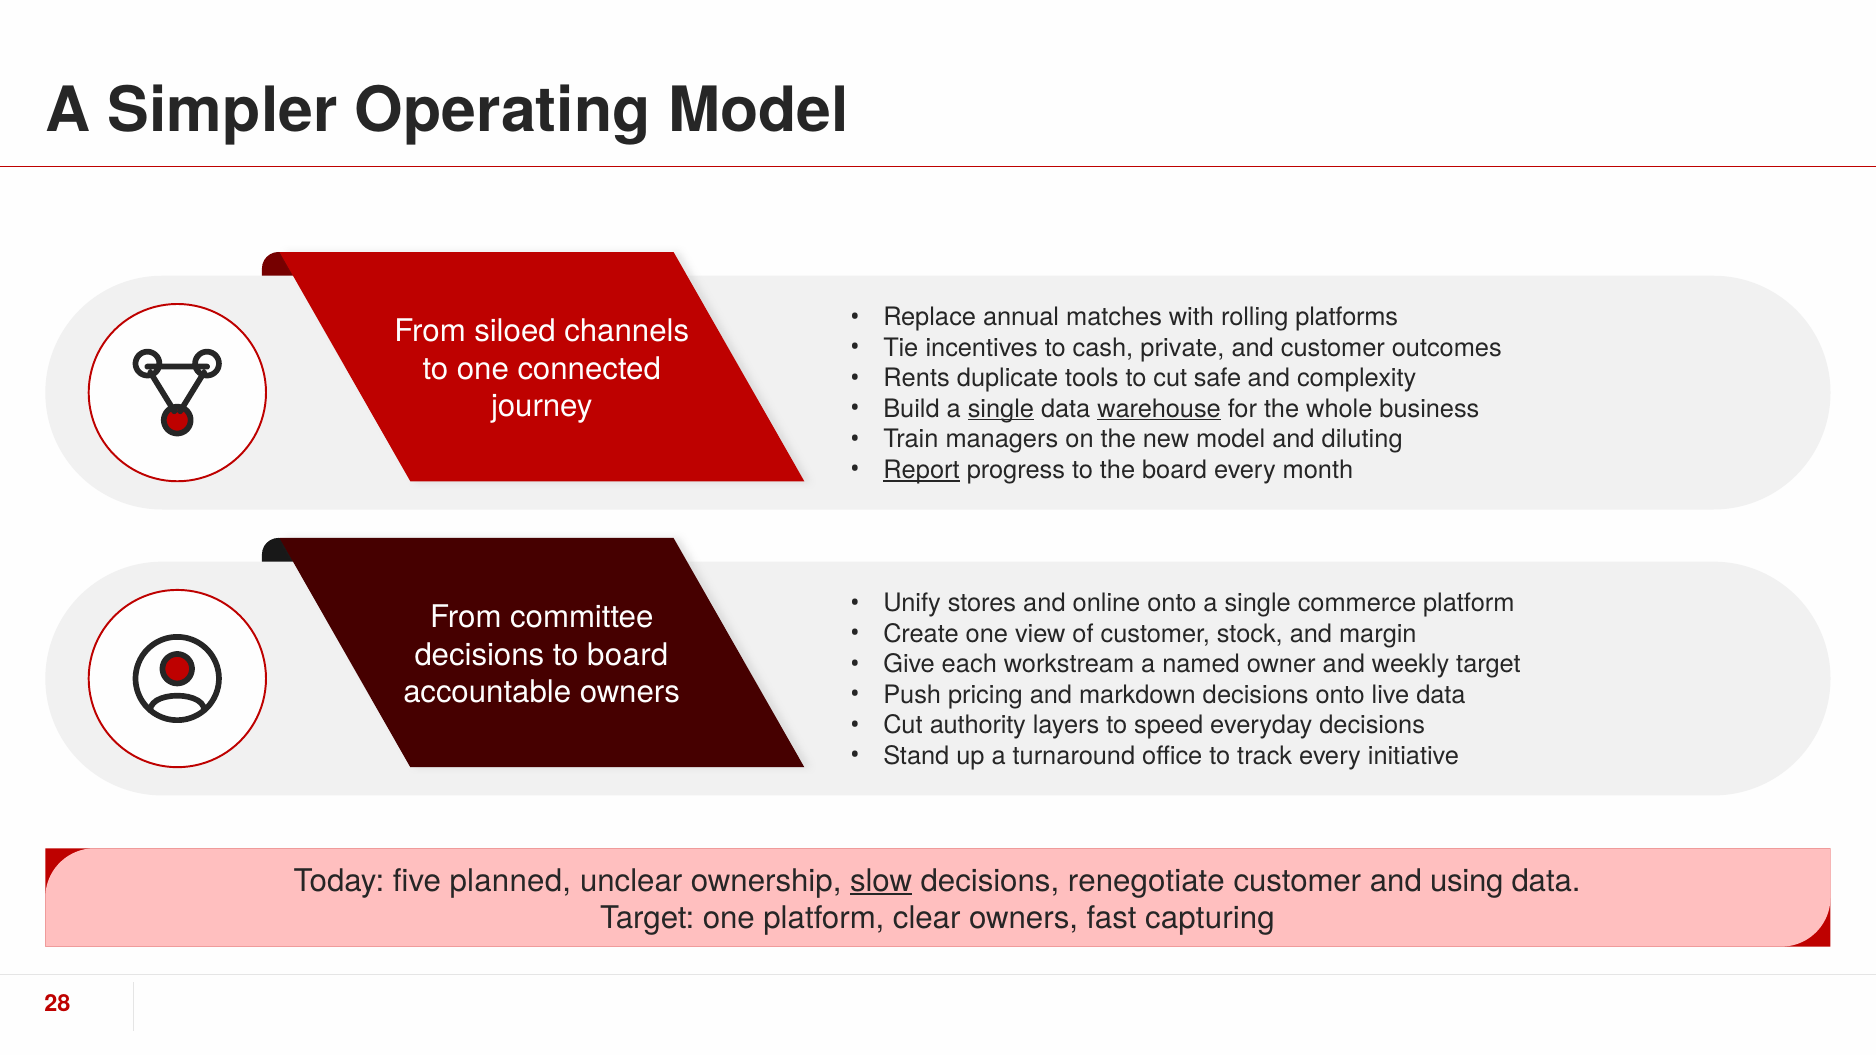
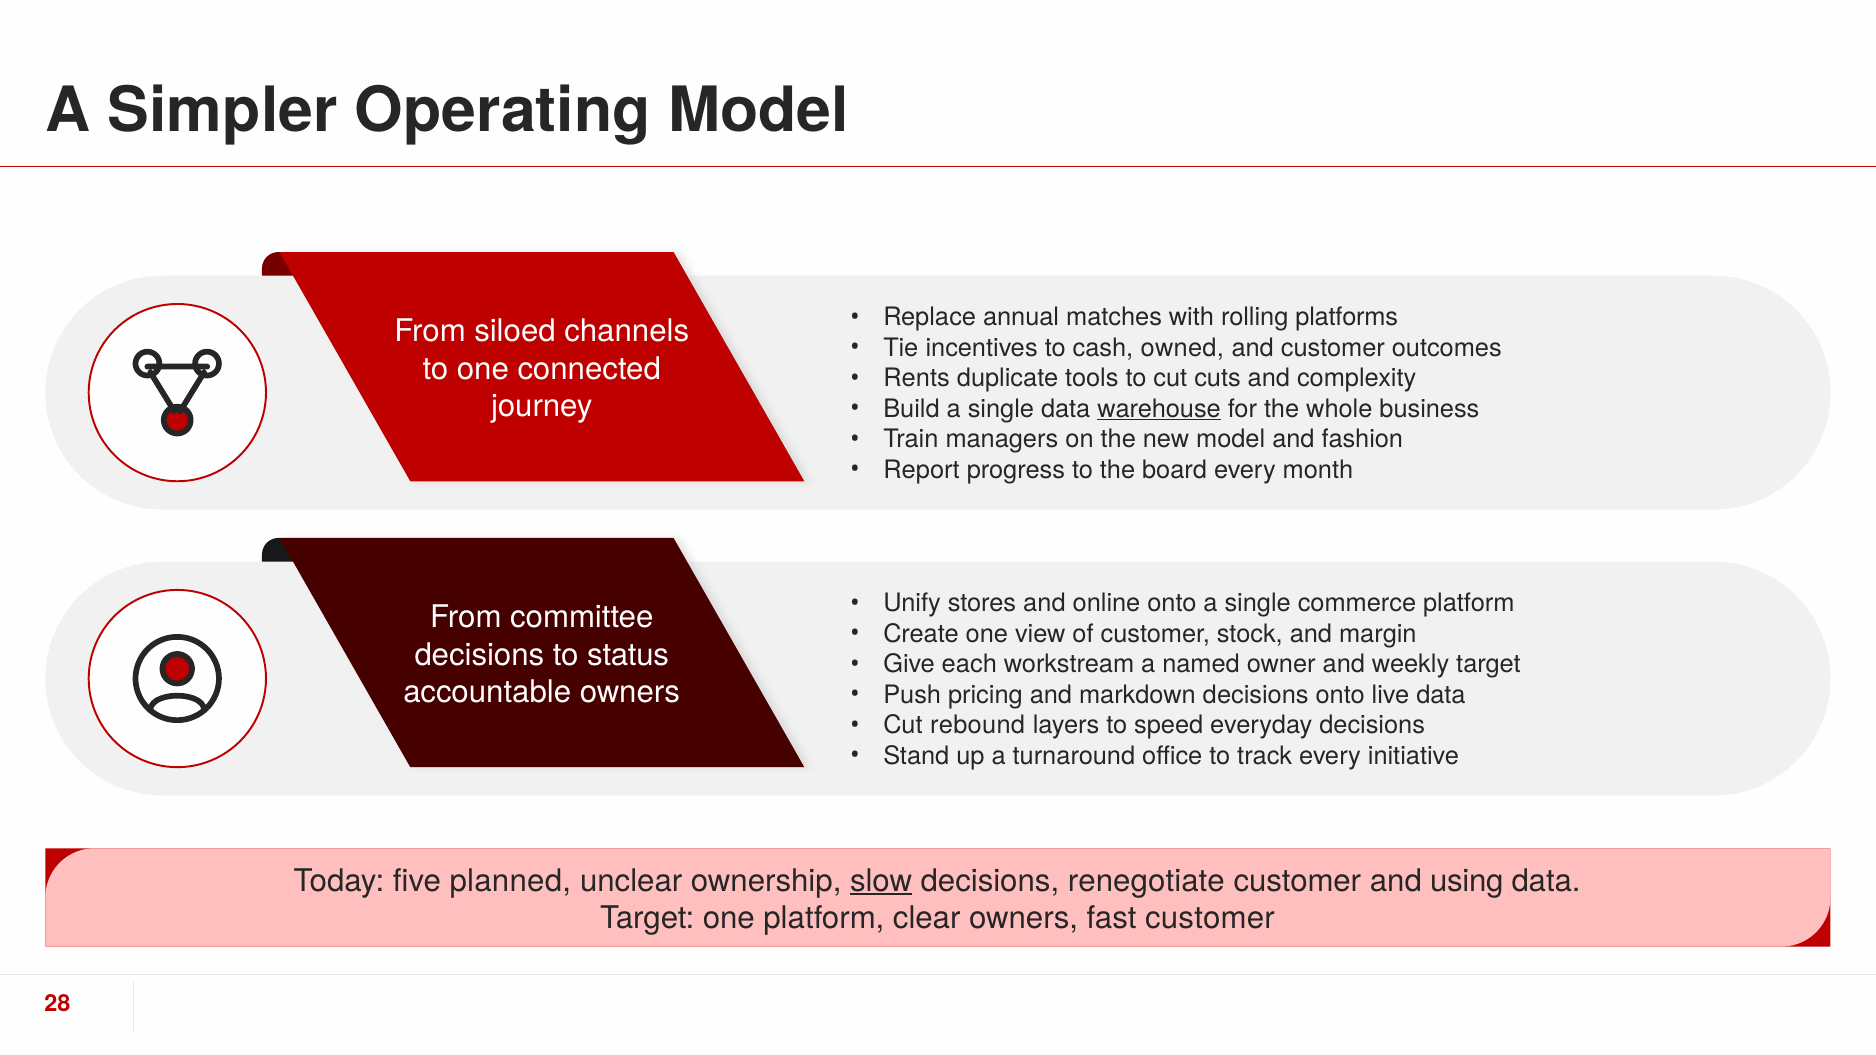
private: private -> owned (1182, 348)
safe: safe -> cuts (1218, 378)
single underline: present -> none (1001, 409)
diluting: diluting -> fashion (1362, 439)
Report underline: present -> none (922, 470)
to board: board -> status (628, 655)
authority: authority -> rebound (978, 725)
fast capturing: capturing -> customer (1210, 919)
